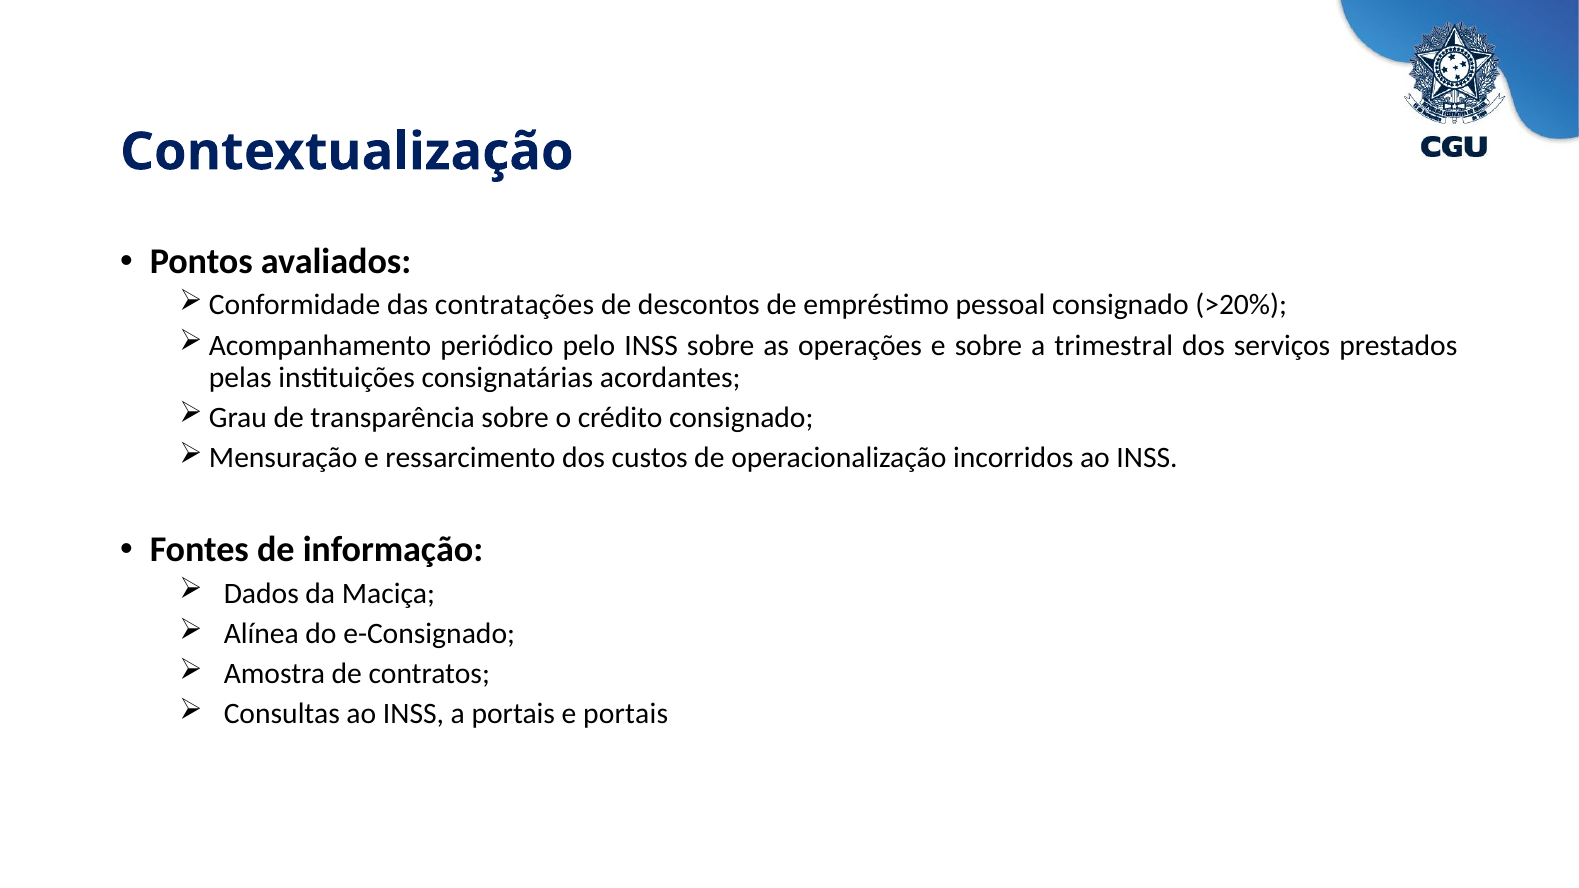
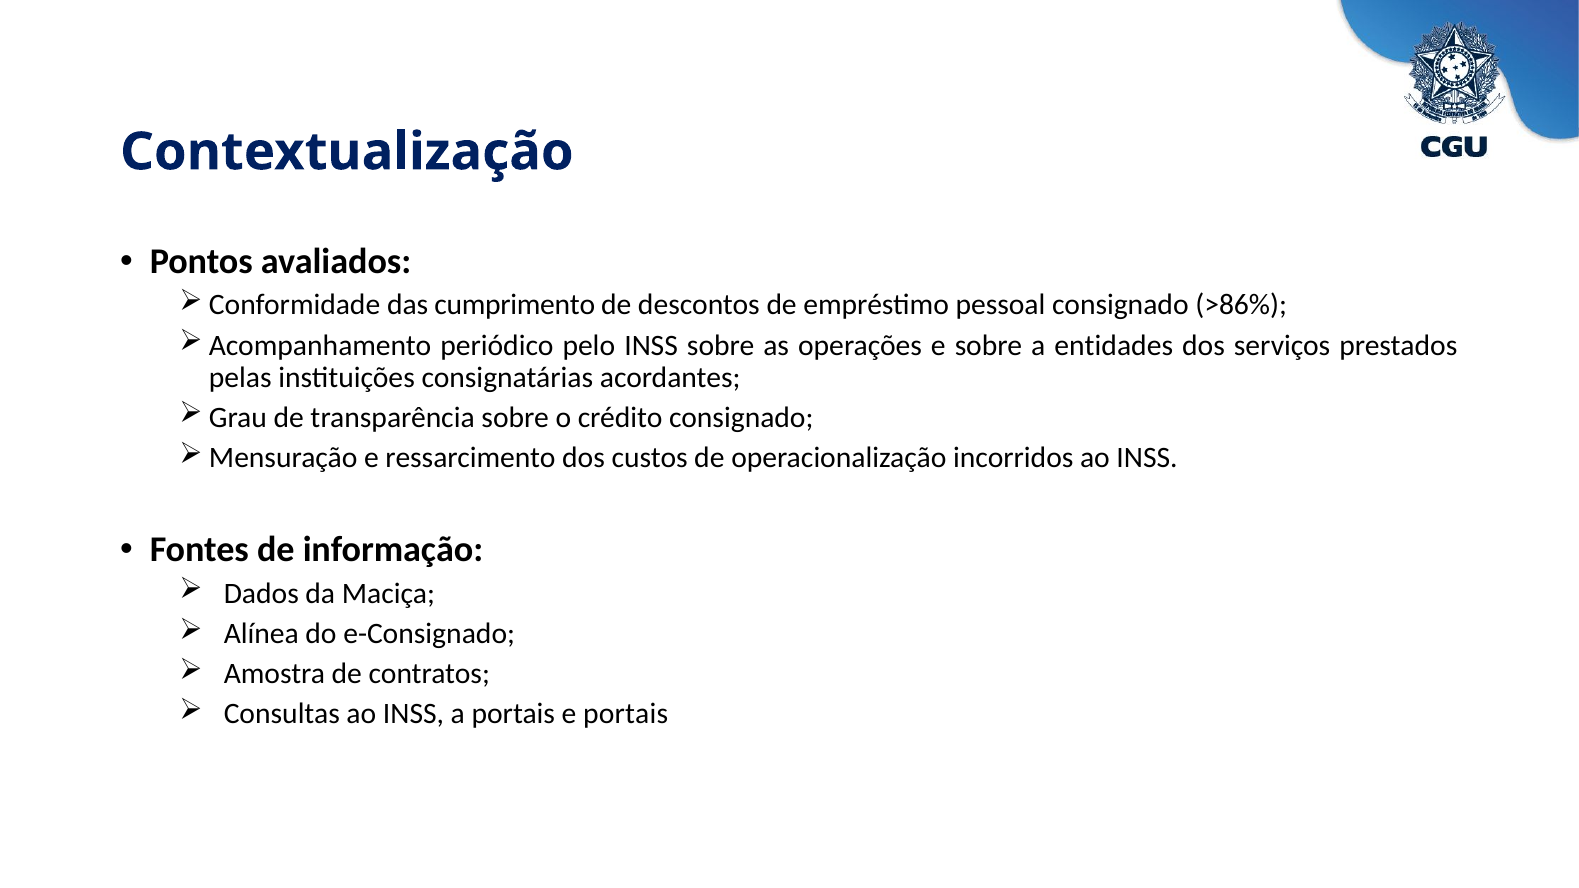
contratações: contratações -> cumprimento (515, 305)
>20%: >20% -> >86% (1241, 305)
trimestral: trimestral -> entidades (1114, 345)
